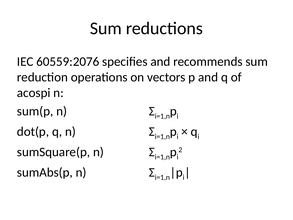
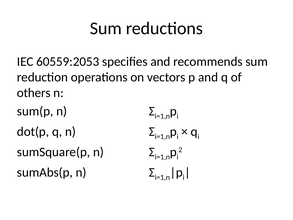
60559:2076: 60559:2076 -> 60559:2053 (68, 61)
acospi: acospi -> others (34, 93)
